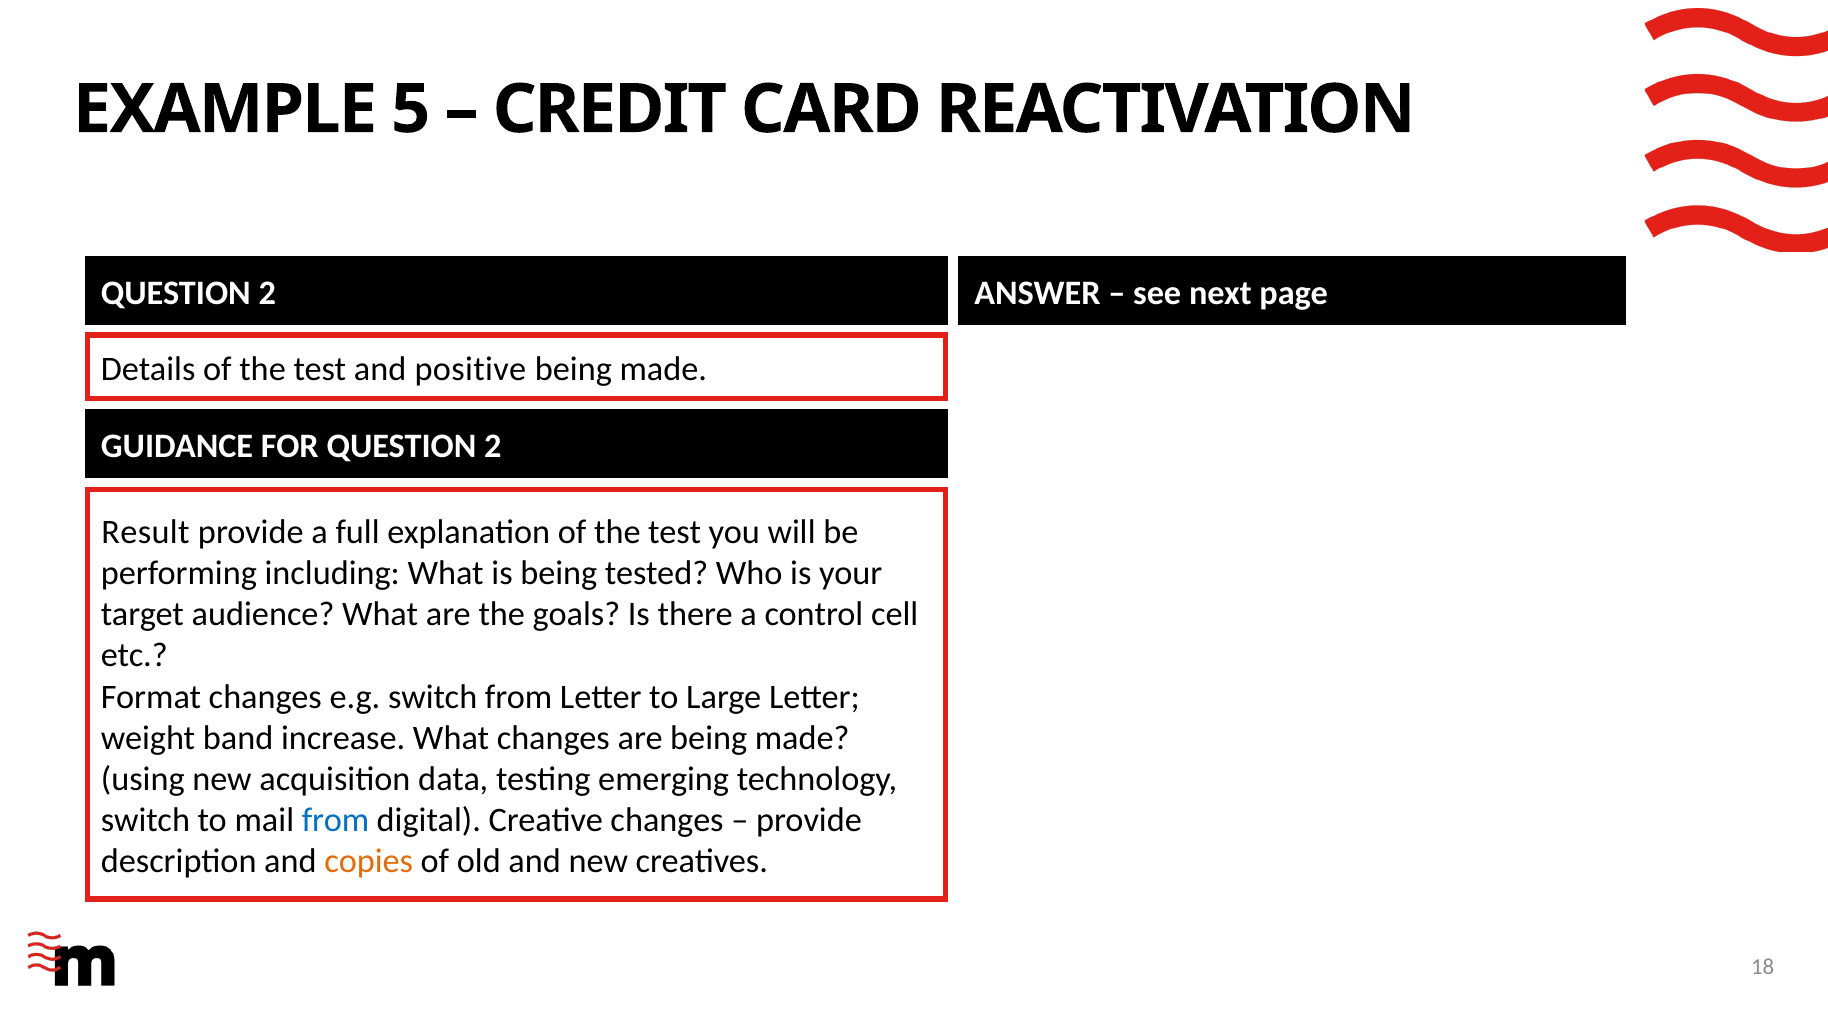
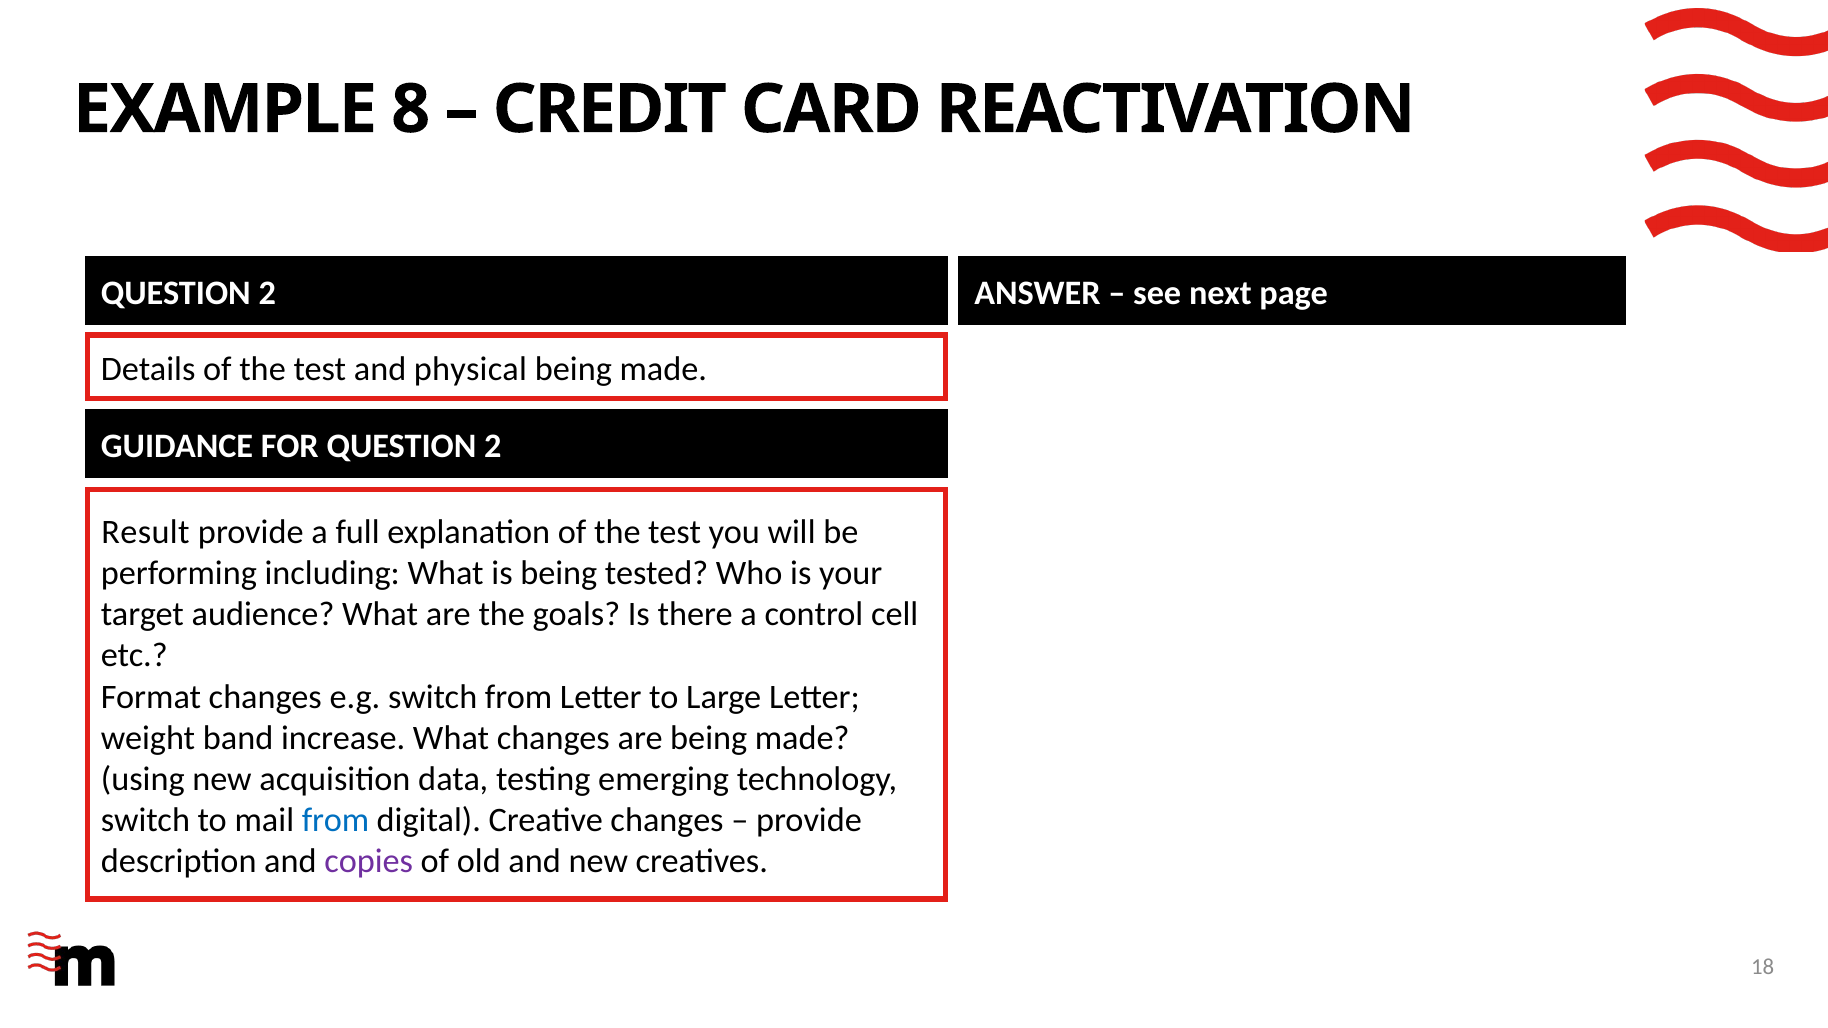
5: 5 -> 8 (411, 110)
positive: positive -> physical (470, 369)
copies colour: orange -> purple (369, 861)
